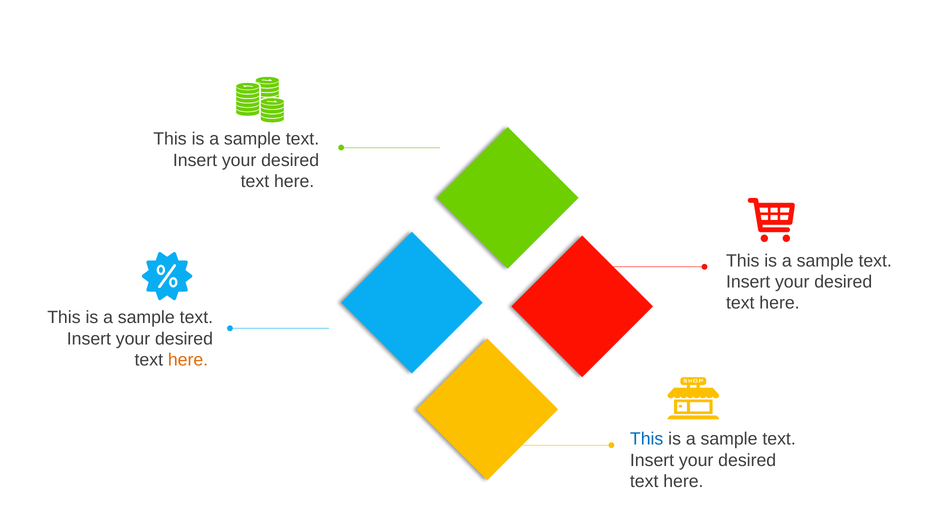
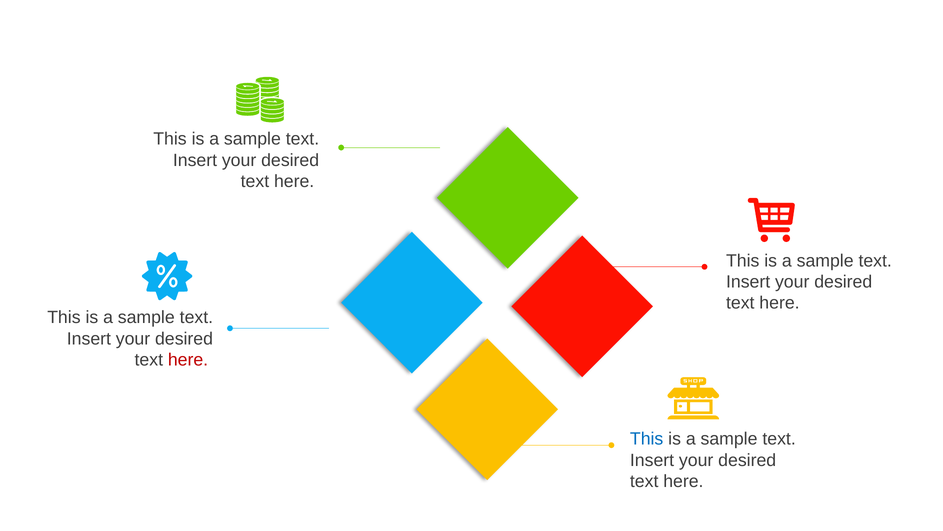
here colour: orange -> red (188, 360)
